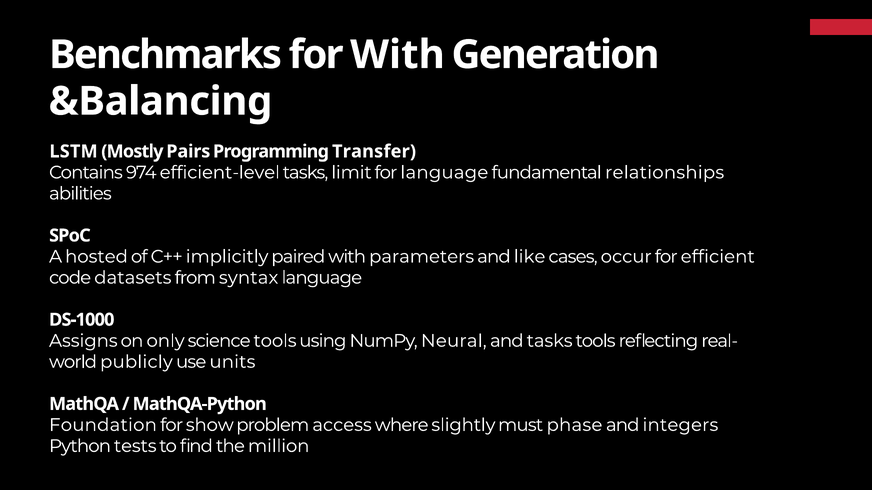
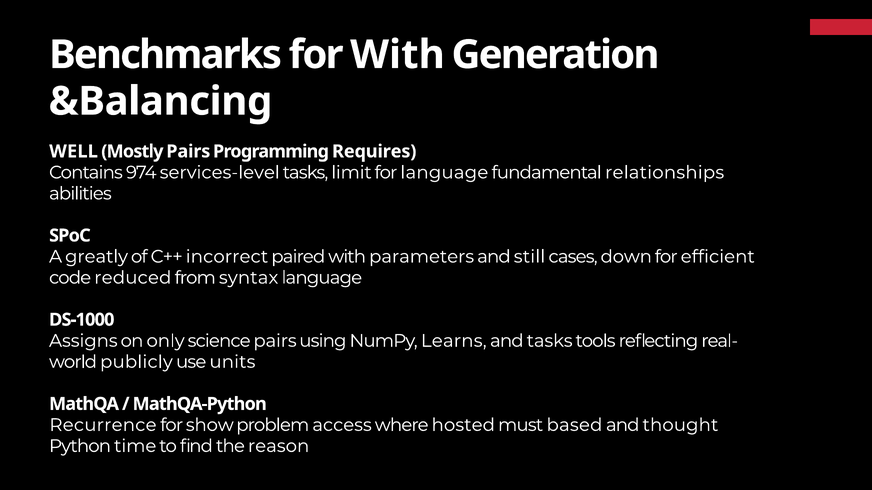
LSTM: LSTM -> WELL (74, 152)
Transfer: Transfer -> Requires (374, 152)
efficient-level: efficient-level -> services-level (220, 173)
hosted: hosted -> greatly (97, 257)
implicitly: implicitly -> incorrect (227, 257)
like: like -> still (529, 257)
occur: occur -> down (626, 257)
datasets: datasets -> reduced (133, 278)
science tools: tools -> pairs (275, 341)
Neural: Neural -> Learns (454, 341)
Foundation: Foundation -> Recurrence (103, 425)
slightly: slightly -> hosted (463, 425)
phase: phase -> based (574, 425)
integers: integers -> thought (680, 425)
tests: tests -> time (135, 446)
million: million -> reason (279, 446)
